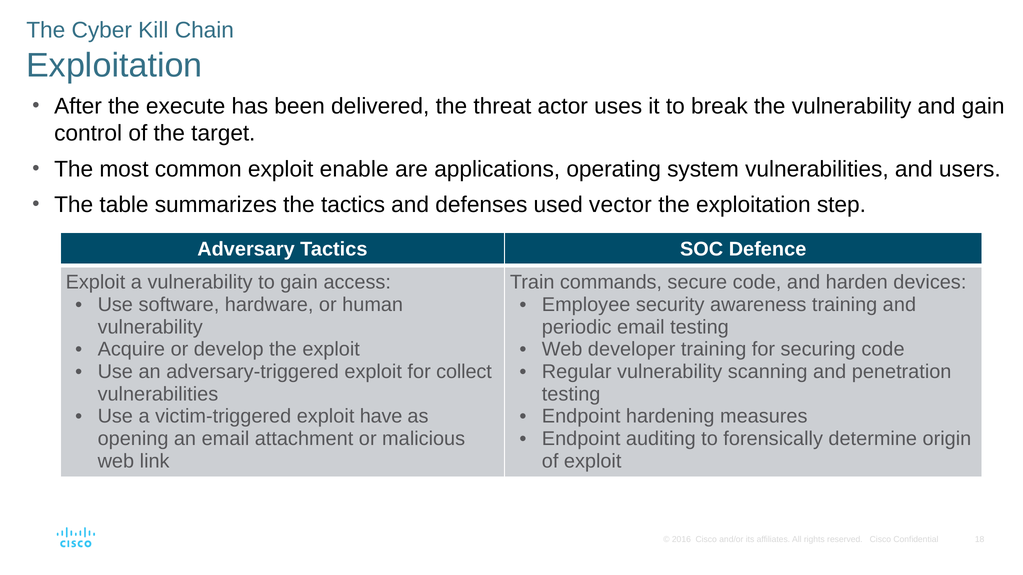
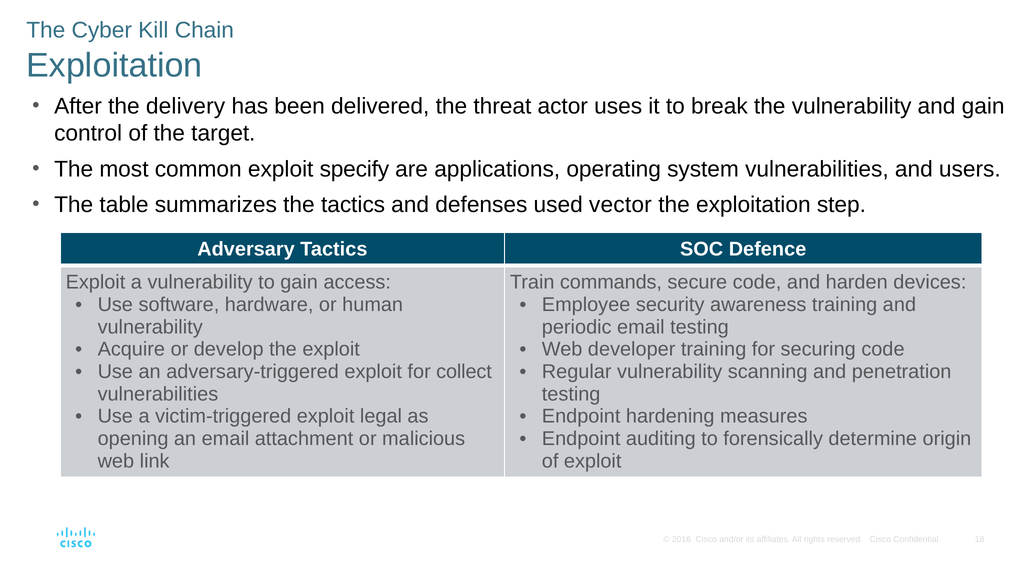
execute: execute -> delivery (186, 106)
enable: enable -> specify (354, 169)
have: have -> legal (381, 417)
